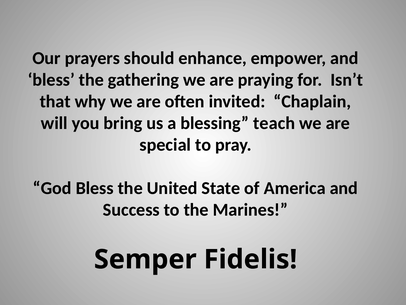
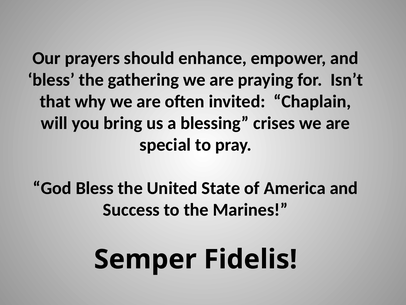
teach: teach -> crises (274, 123)
